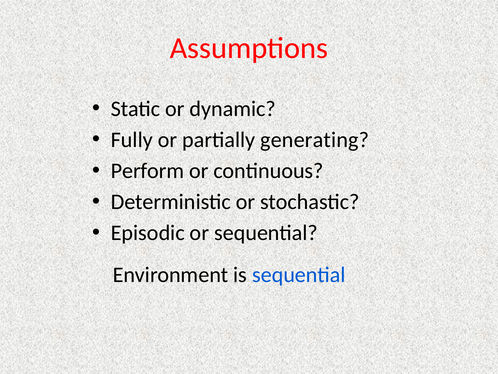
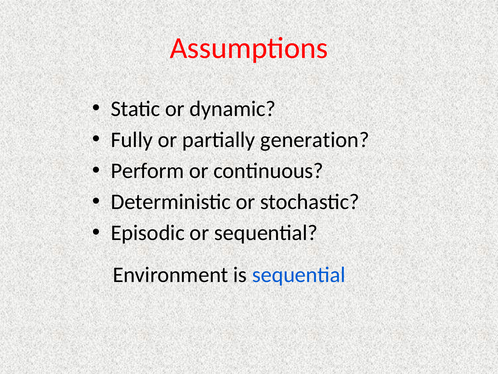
generating: generating -> generation (315, 140)
